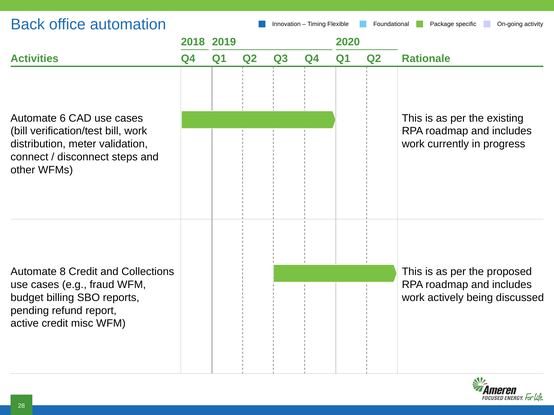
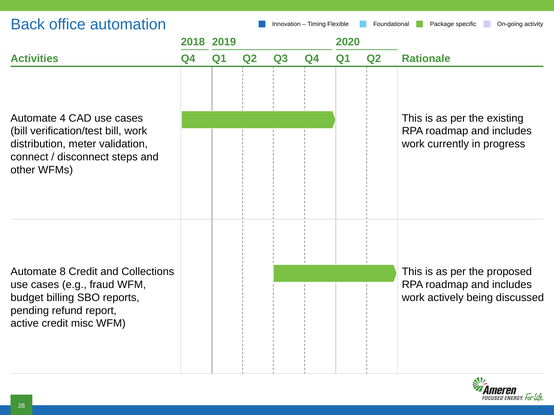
6: 6 -> 4 (63, 118)
